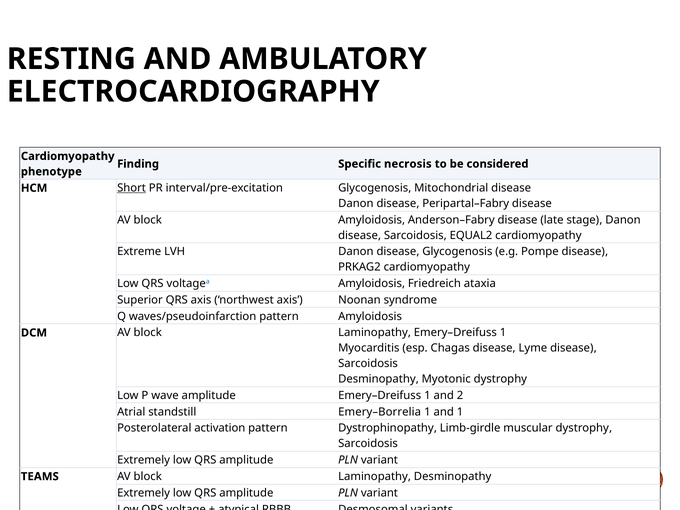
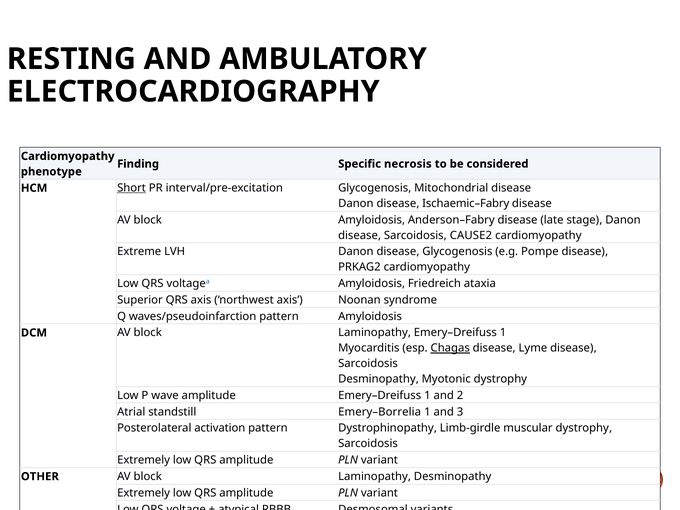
Peripartal–Fabry: Peripartal–Fabry -> Ischaemic–Fabry (466, 203)
EQUAL2: EQUAL2 -> CAUSE2 (471, 235)
Chagas underline: none -> present (450, 348)
and 1: 1 -> 3 (460, 412)
TEAMS: TEAMS -> OTHER (40, 476)
